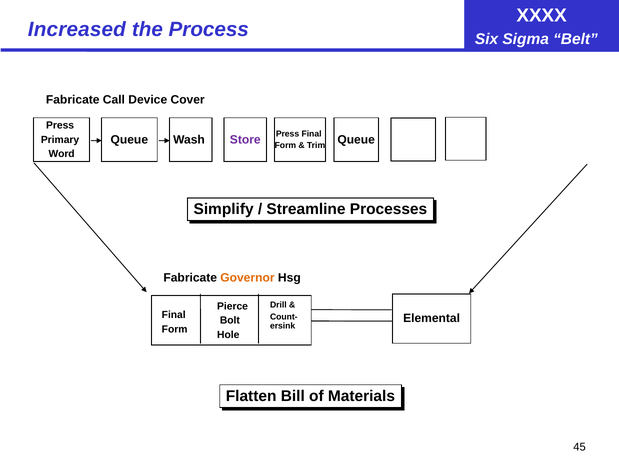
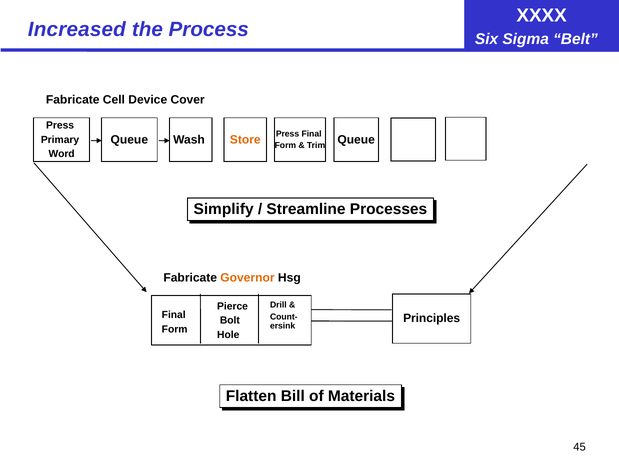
Call: Call -> Cell (114, 100)
Store colour: purple -> orange (245, 140)
Elemental: Elemental -> Principles (432, 319)
